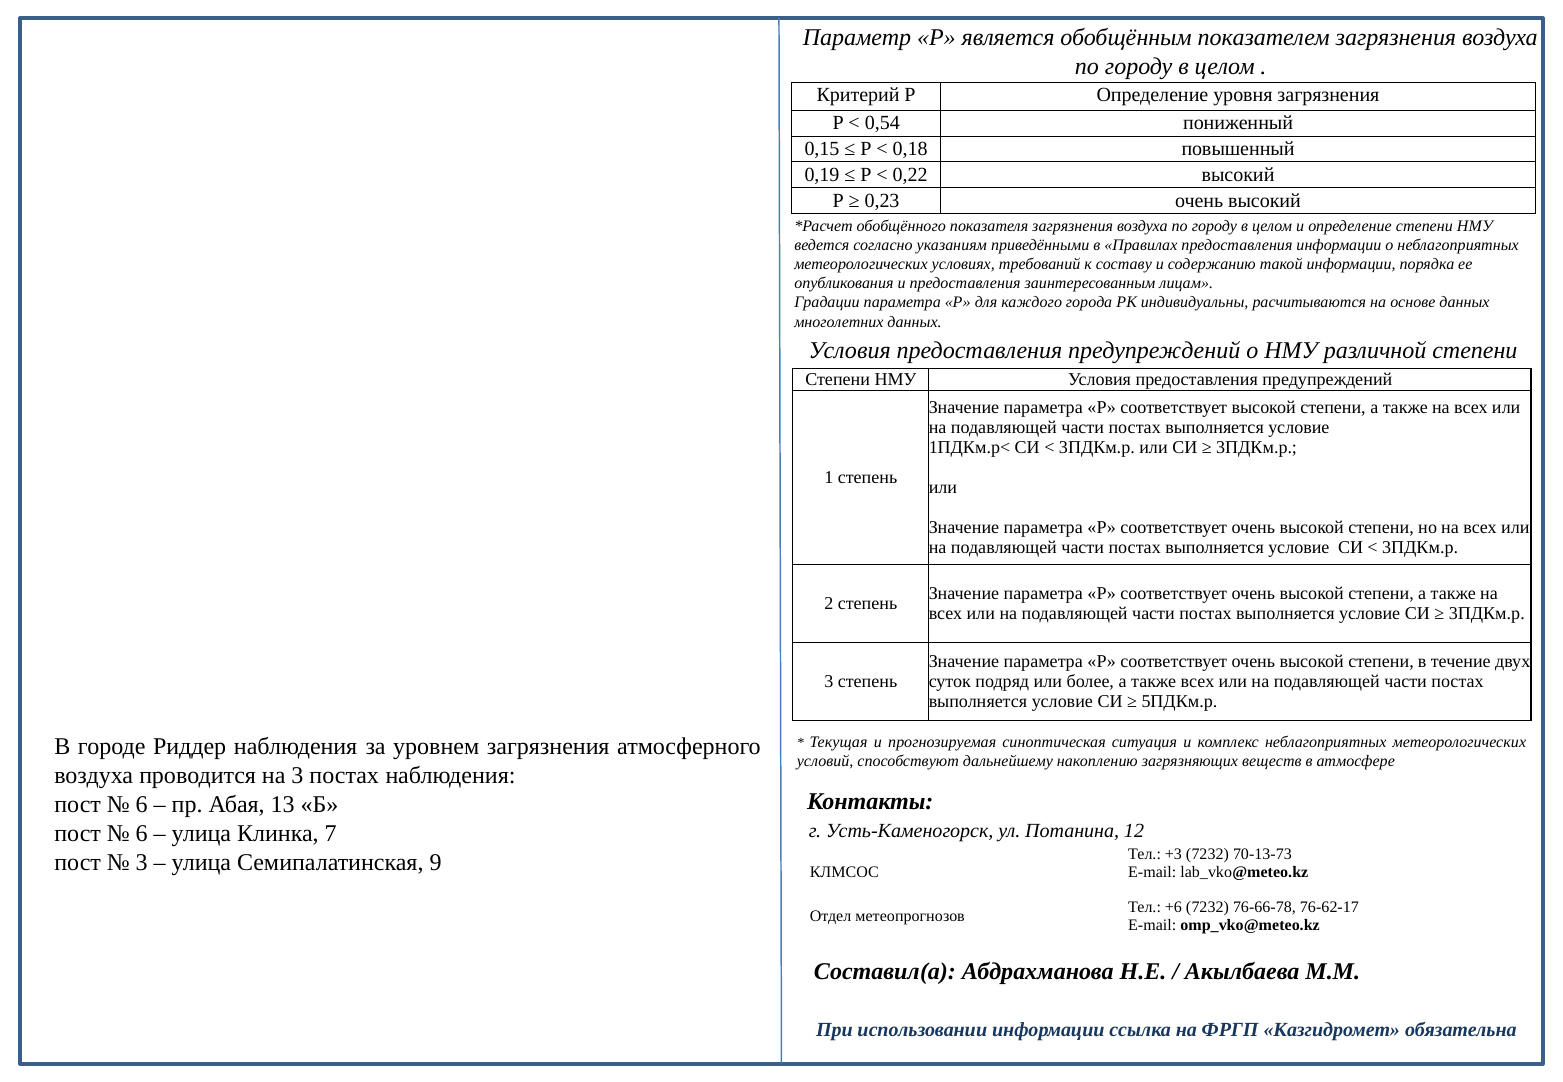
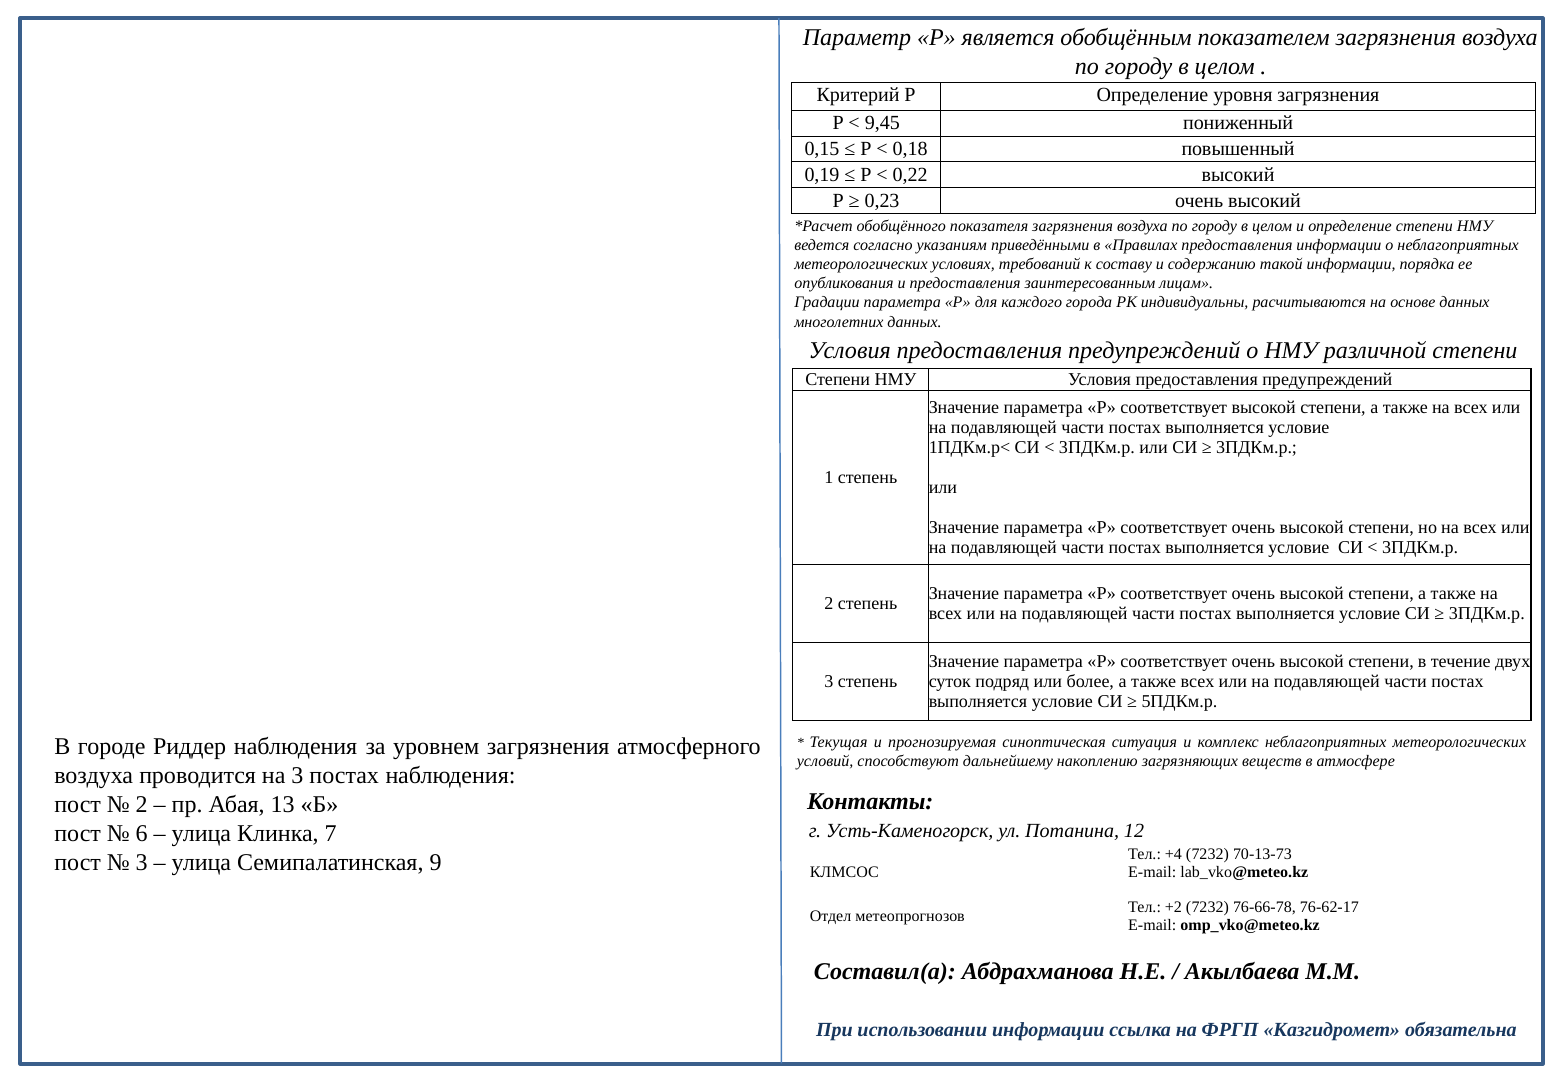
0,54: 0,54 -> 9,45 (882, 123)
6: 6 -> 2 (142, 805)
+3: +3 -> +4 (1173, 854)
+6: +6 -> +2 (1173, 907)
